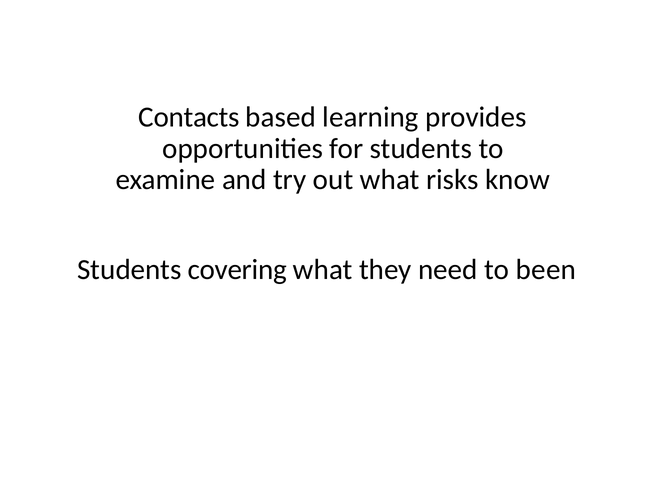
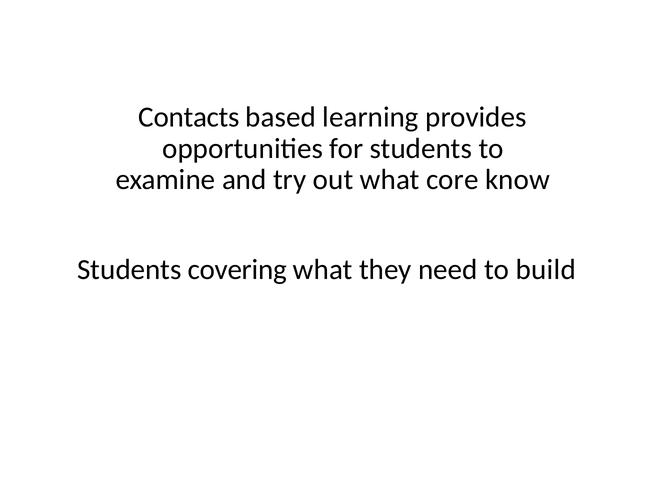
risks: risks -> core (452, 180)
been: been -> build (546, 270)
